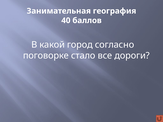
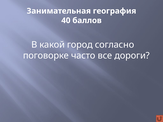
стало: стало -> часто (83, 56)
